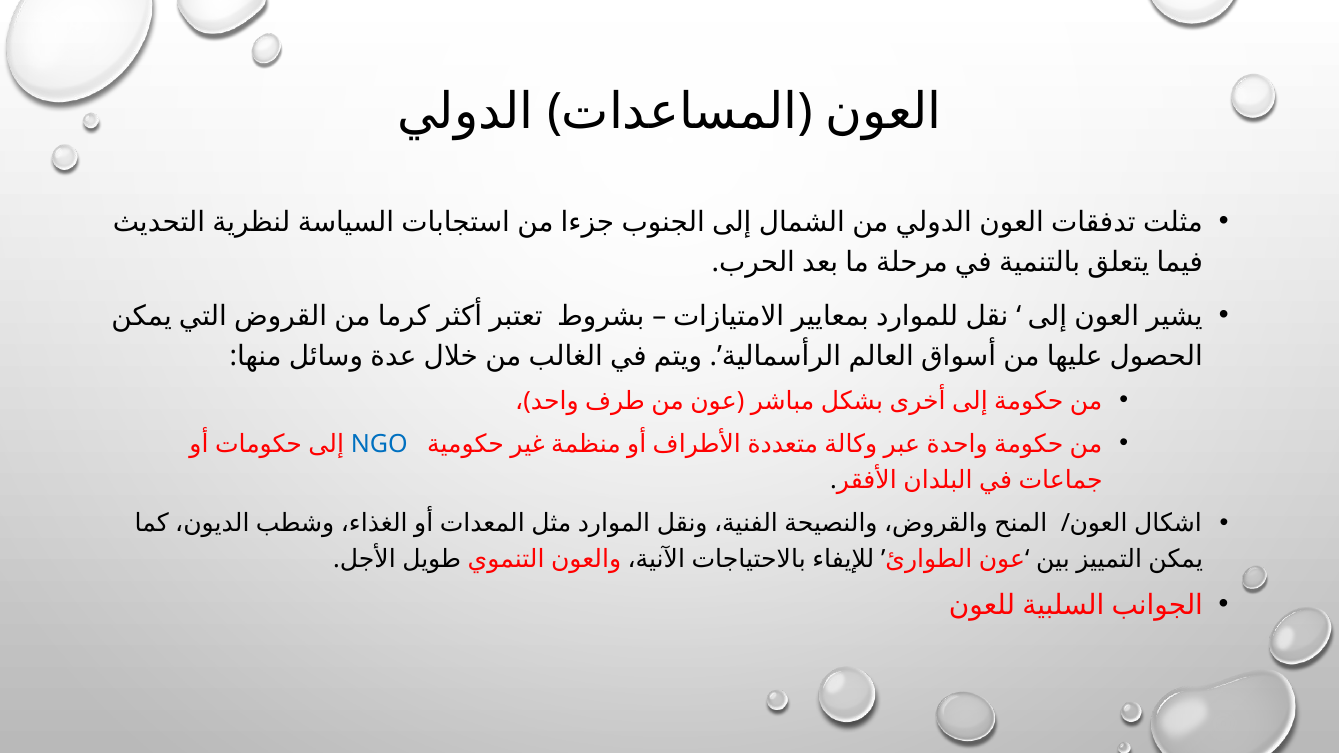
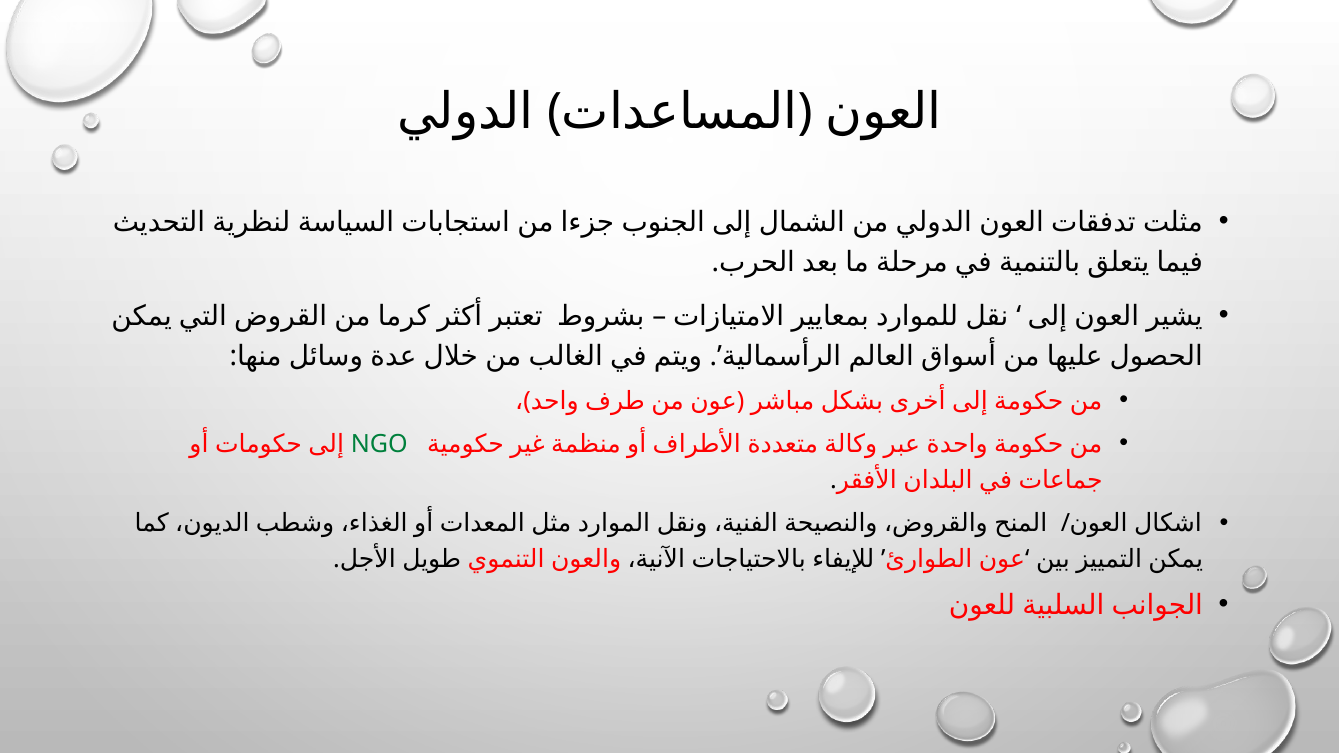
NGO colour: blue -> green (379, 444)
